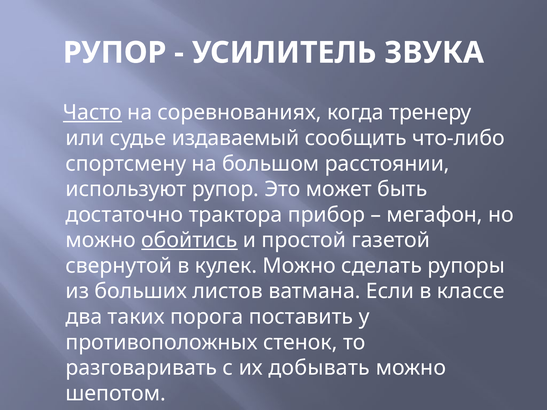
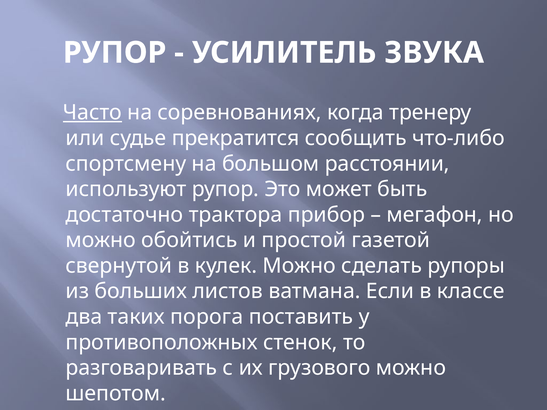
издаваемый: издаваемый -> прекратится (236, 138)
обойтись underline: present -> none (189, 240)
добывать: добывать -> грузового (319, 368)
